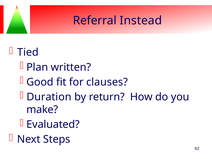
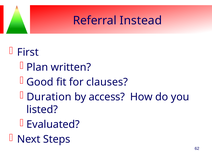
Tied: Tied -> First (28, 52)
return: return -> access (107, 97)
make: make -> listed (42, 110)
